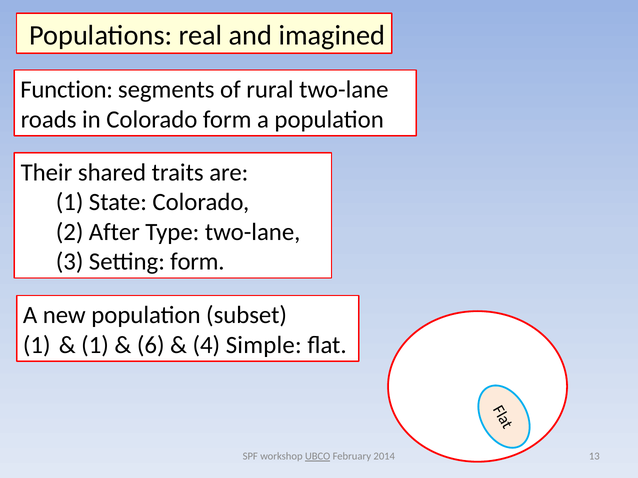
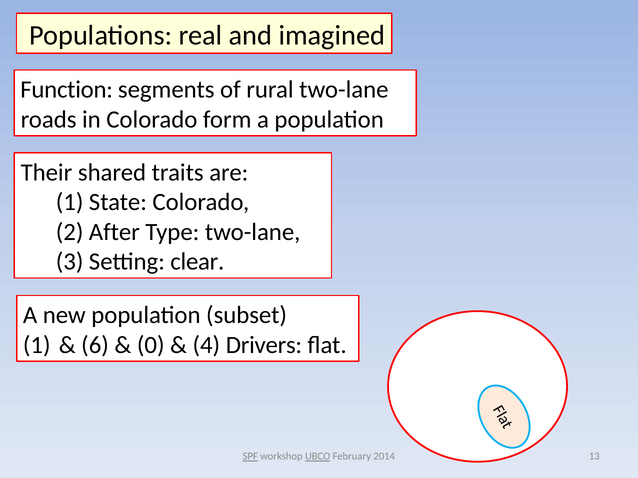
Setting form: form -> clear (197, 262)
1: 1 -> 6 (95, 345)
6: 6 -> 0 (151, 345)
Simple: Simple -> Drivers (264, 345)
SPF underline: none -> present (250, 457)
